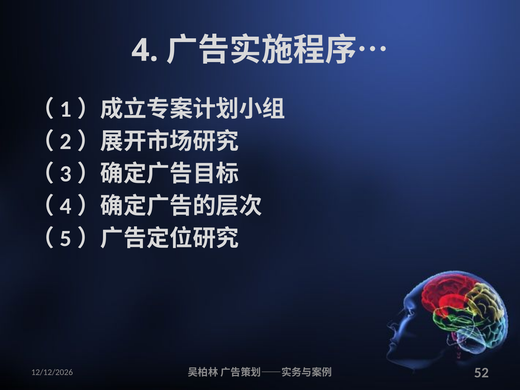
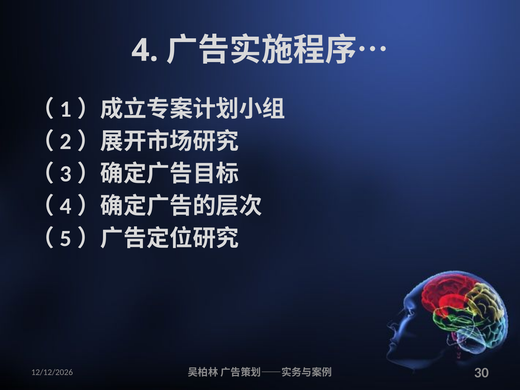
52: 52 -> 30 (481, 373)
